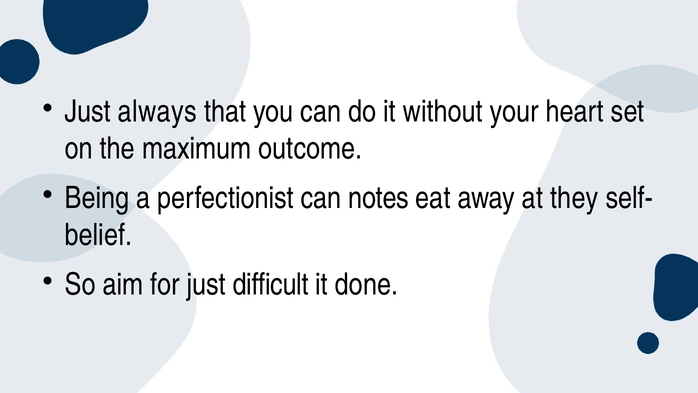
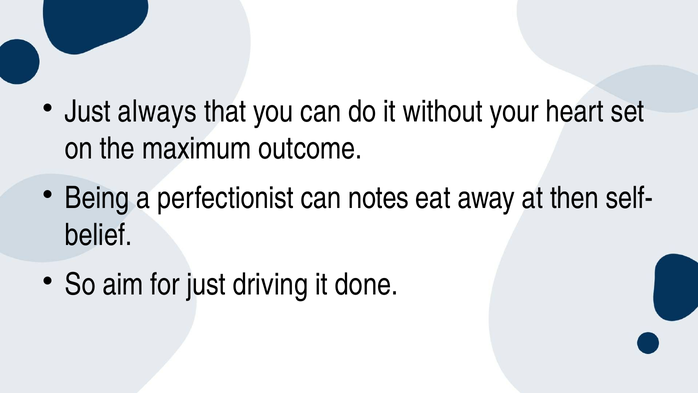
they: they -> then (574, 198)
difficult: difficult -> driving (270, 284)
